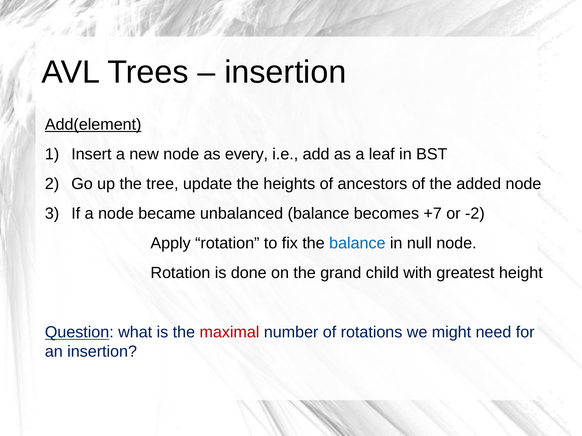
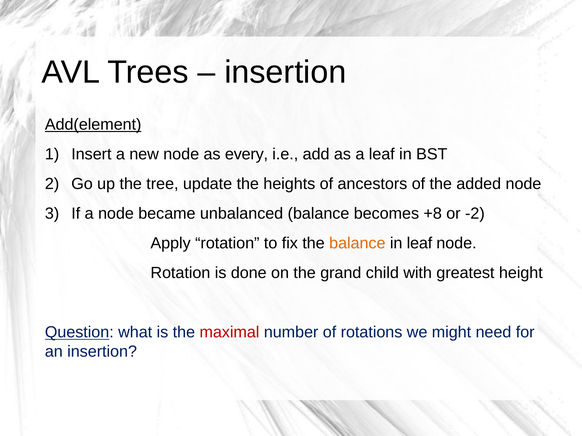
+7: +7 -> +8 (433, 214)
balance colour: blue -> orange (357, 243)
in null: null -> leaf (419, 243)
